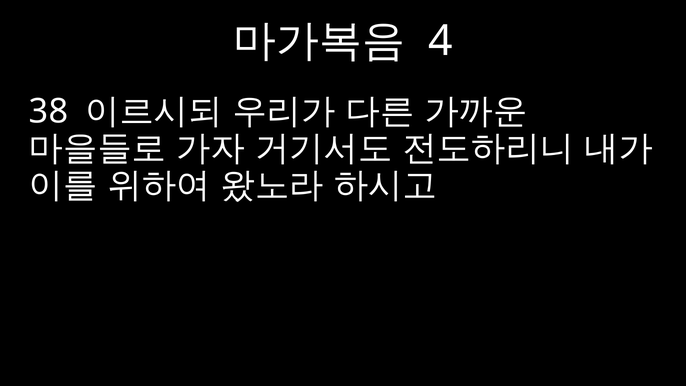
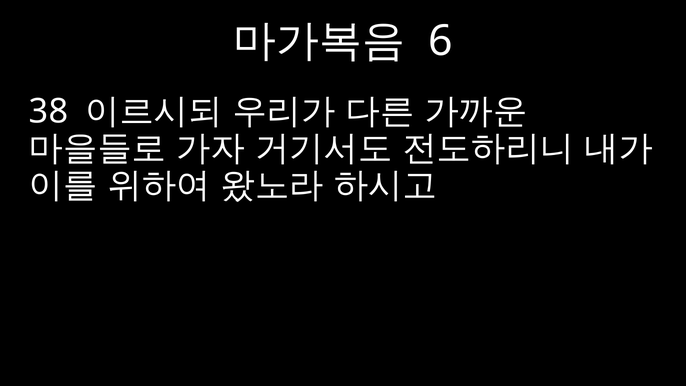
4: 4 -> 6 (440, 41)
